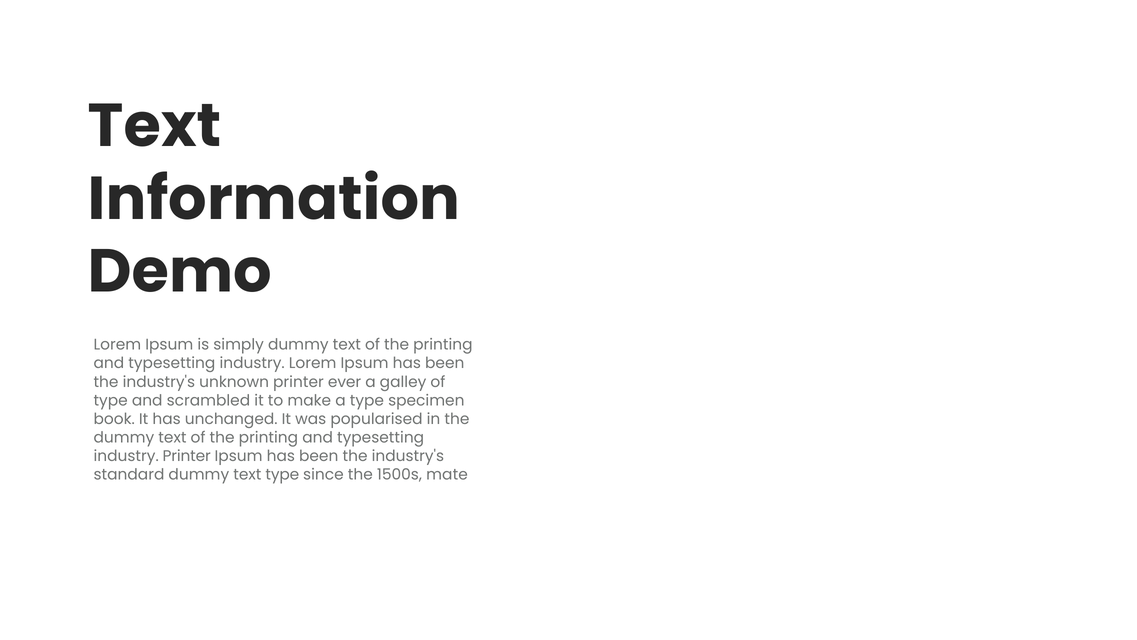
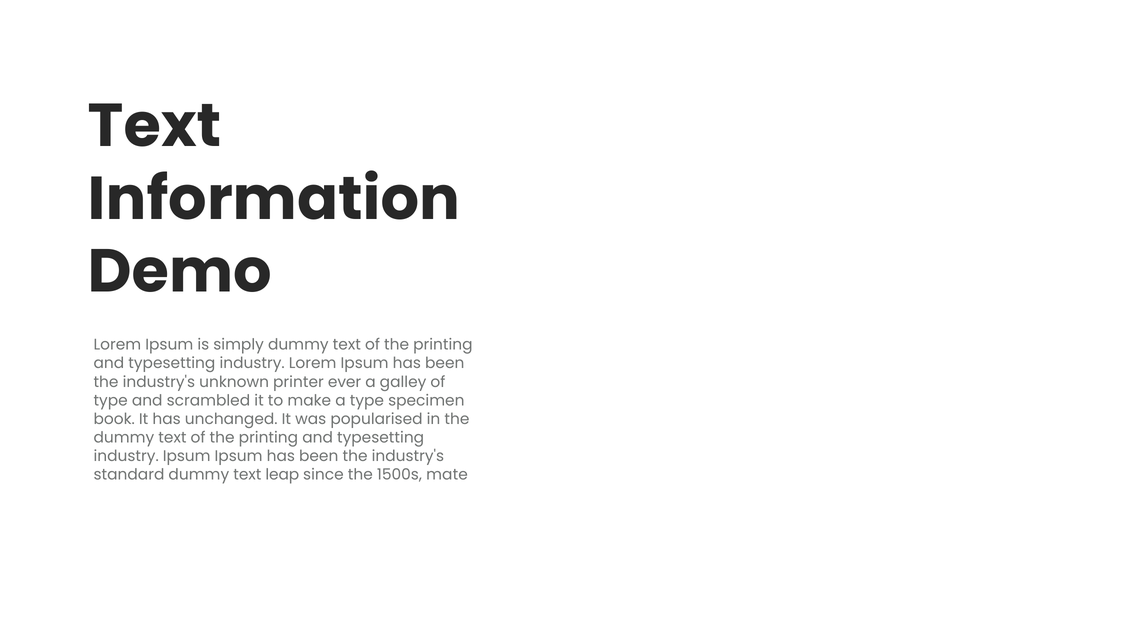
industry Printer: Printer -> Ipsum (187, 456)
text type: type -> leap (282, 474)
